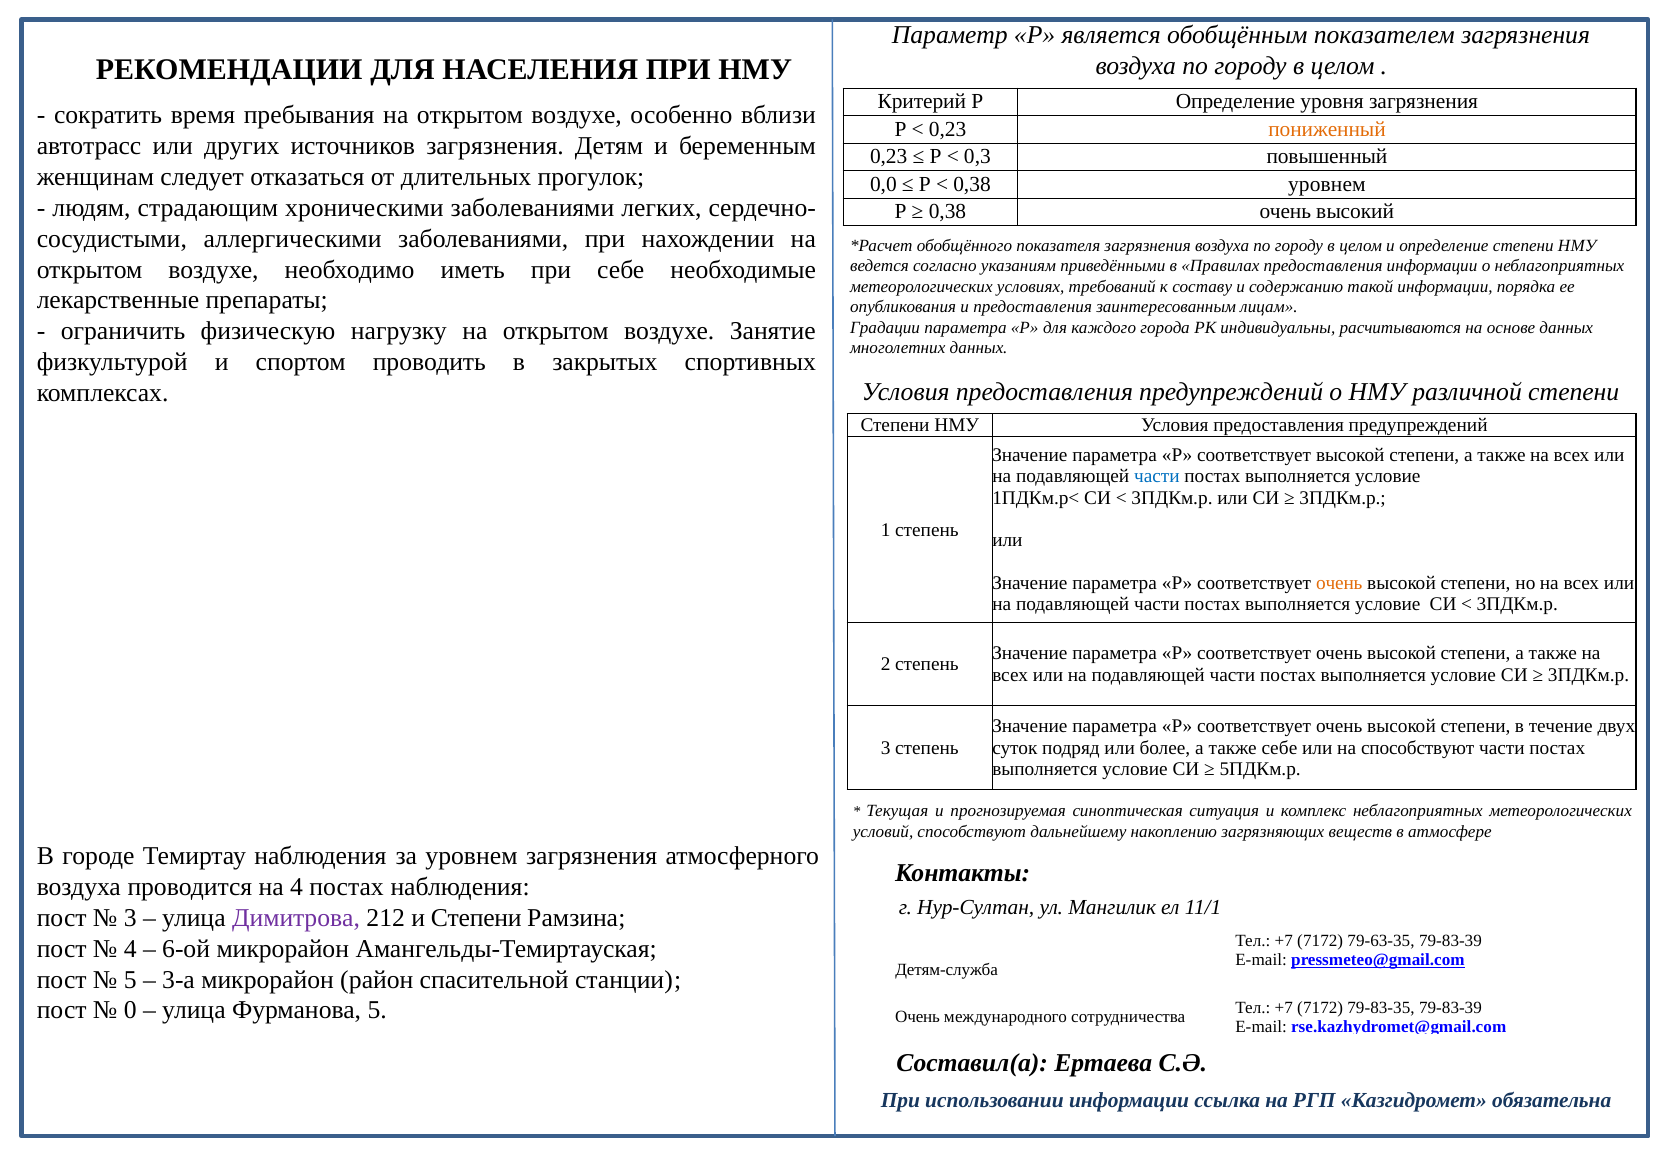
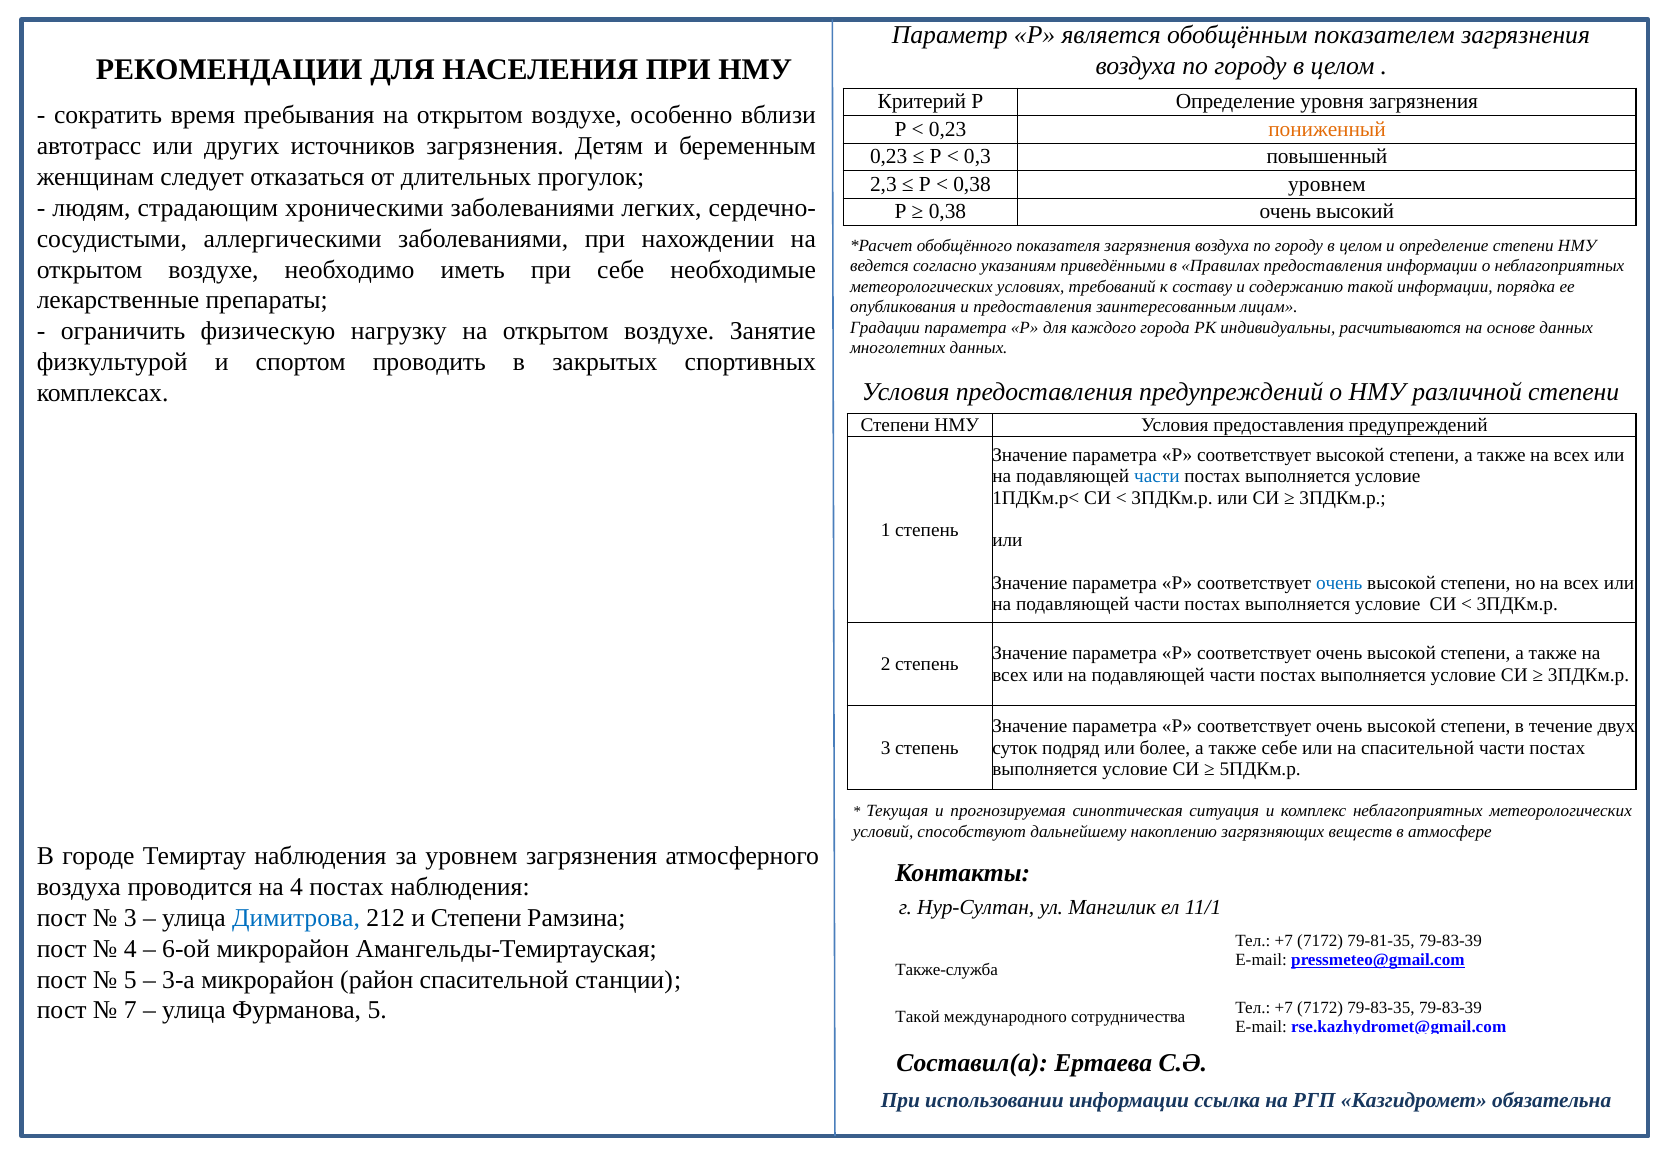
0,0: 0,0 -> 2,3 (883, 184)
очень colour: orange -> blue (1339, 583)
на способствуют: способствуют -> спасительной (1418, 748)
Димитрова colour: purple -> blue (296, 918)
79-63-35: 79-63-35 -> 79-81-35 (1381, 941)
Детям-служба: Детям-служба -> Также-служба (947, 970)
0: 0 -> 7 (130, 1011)
Очень: Очень -> Такой (917, 1017)
